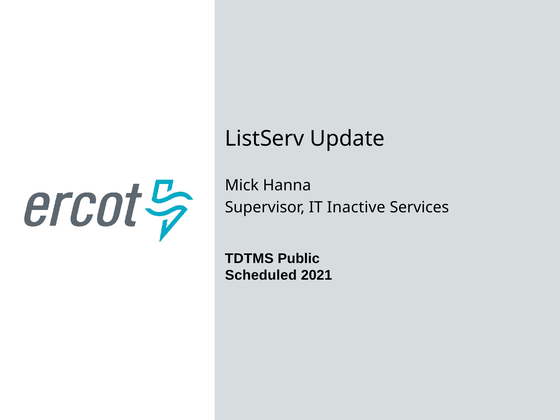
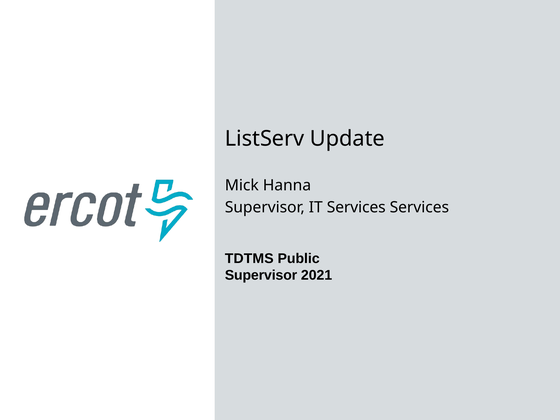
IT Inactive: Inactive -> Services (356, 207)
Scheduled: Scheduled -> Supervisor (261, 275)
